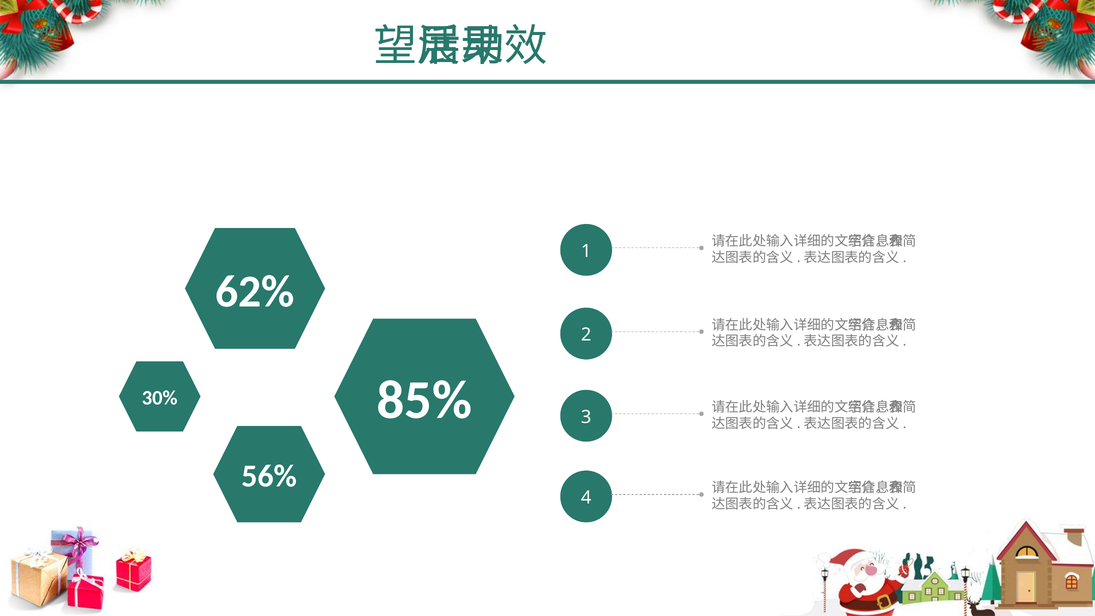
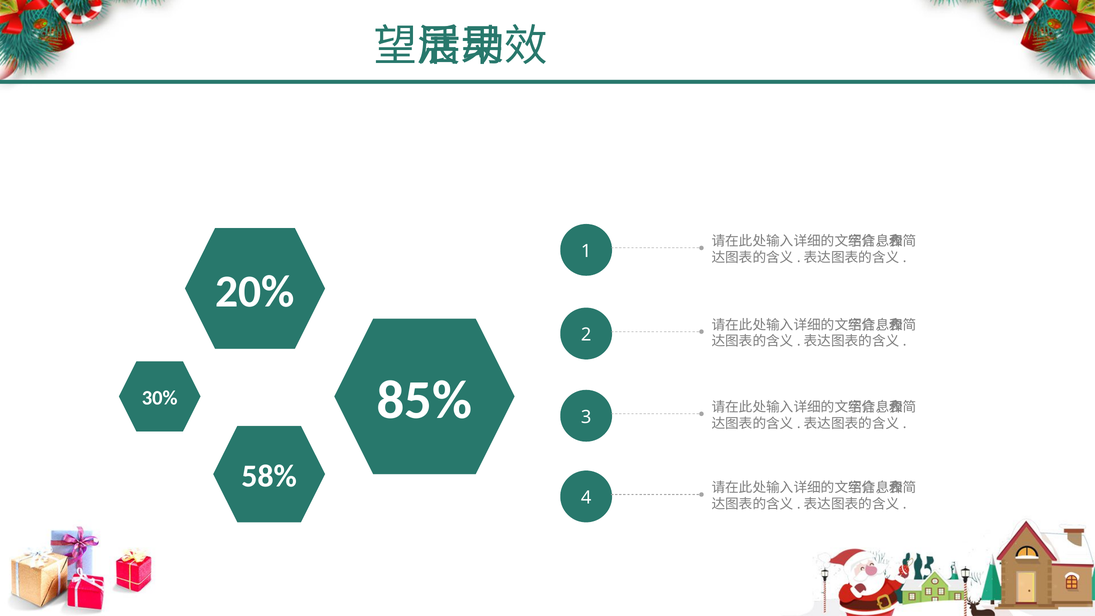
62%: 62% -> 20% (255, 292)
56%: 56% -> 58% (269, 476)
